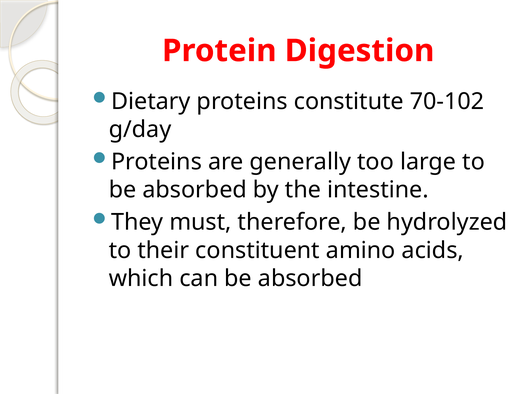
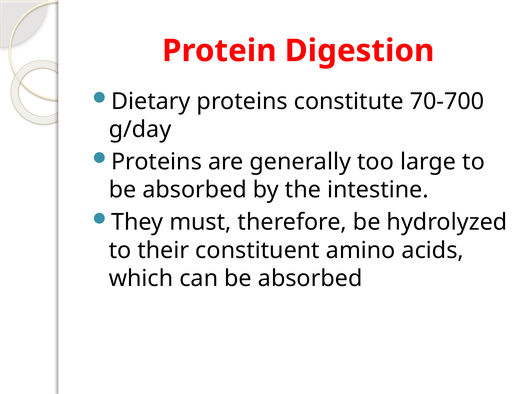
70-102: 70-102 -> 70-700 (447, 102)
